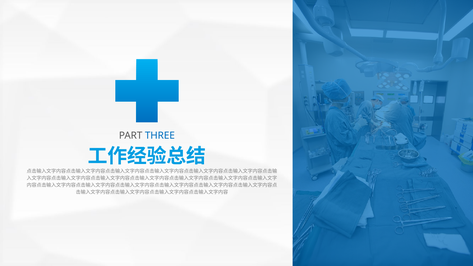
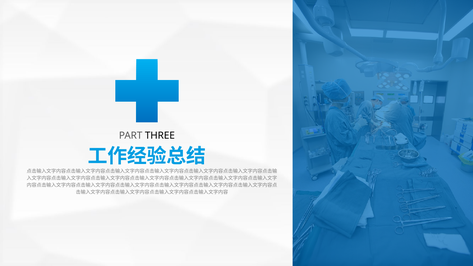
THREE colour: blue -> black (160, 136)
